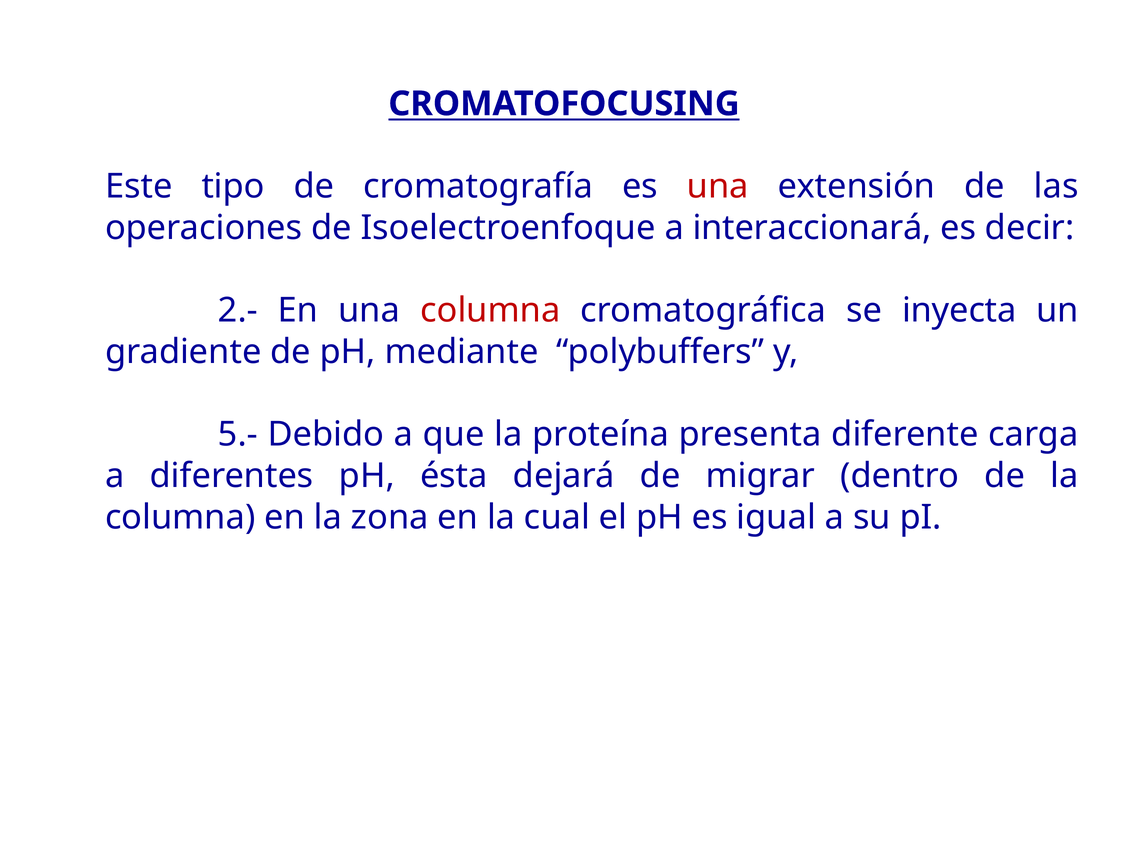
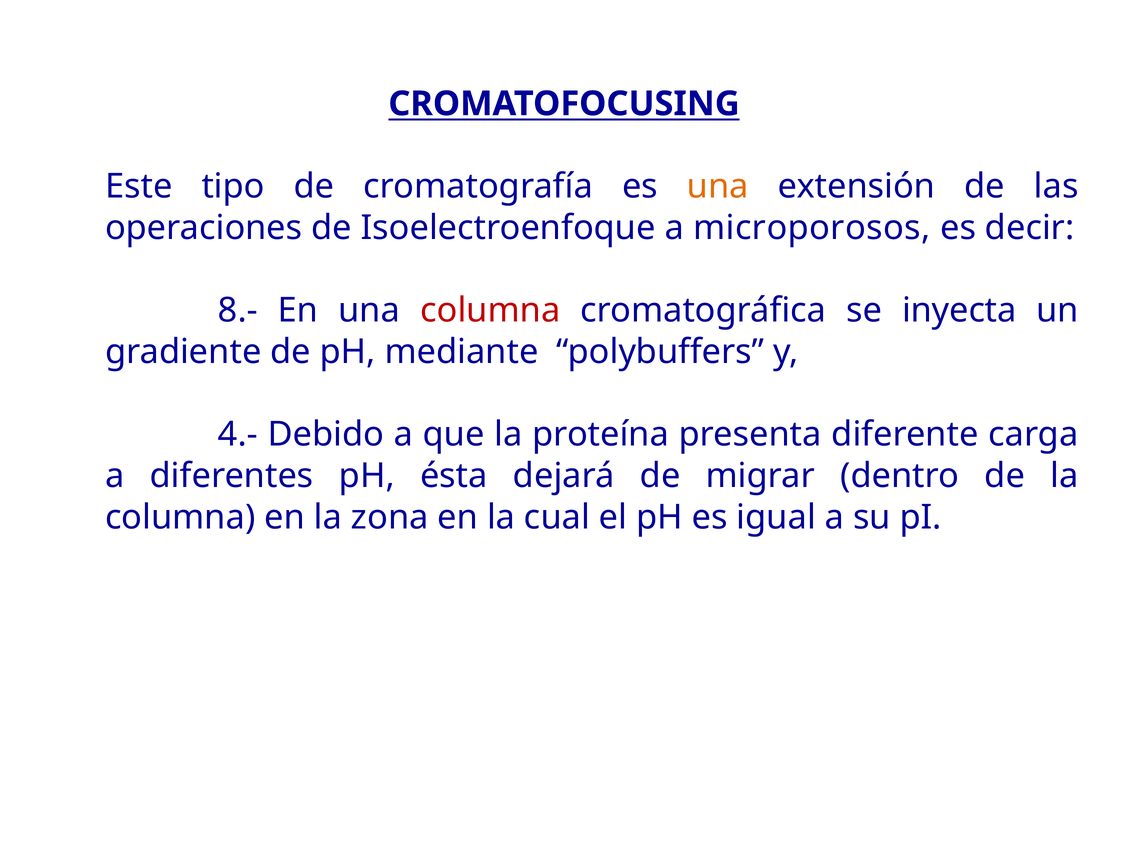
una colour: red -> orange (718, 187)
interaccionará: interaccionará -> microporosos (812, 228)
2.-: 2.- -> 8.- (238, 311)
5.-: 5.- -> 4.- (238, 435)
